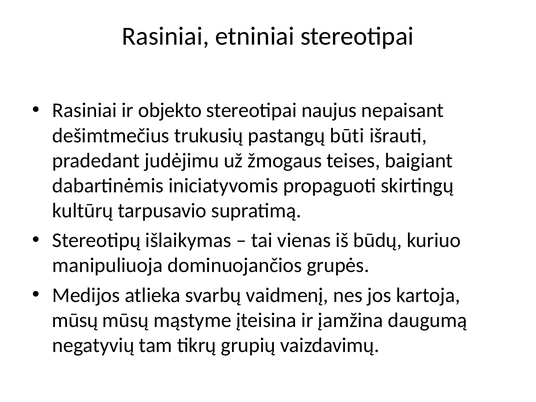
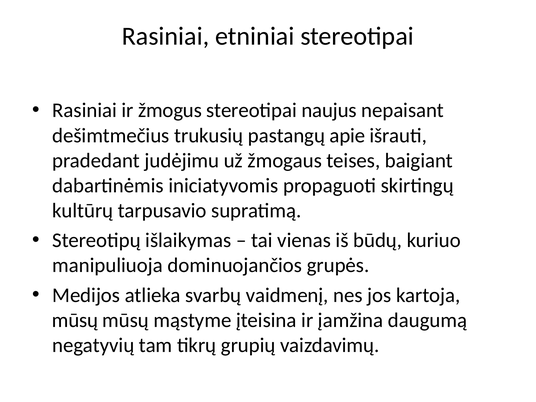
objekto: objekto -> žmogus (170, 110)
būti: būti -> apie (347, 135)
